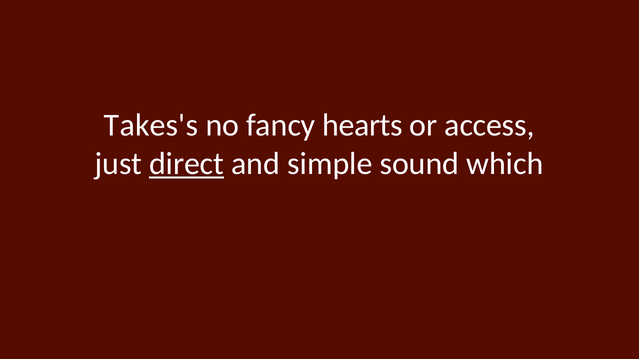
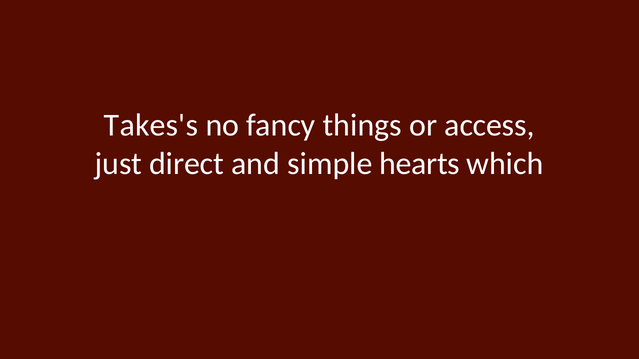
hearts: hearts -> things (362, 126)
direct underline: present -> none (187, 164)
sound: sound -> hearts (420, 164)
